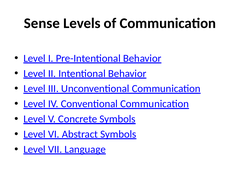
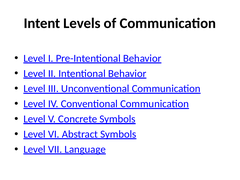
Sense: Sense -> Intent (42, 23)
